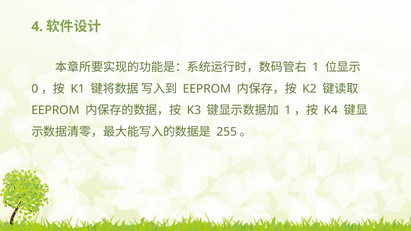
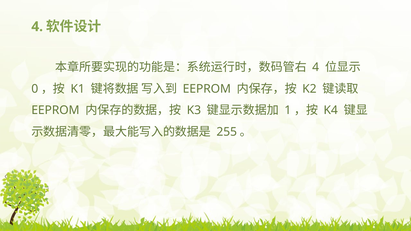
1: 1 -> 4 (316, 67)
